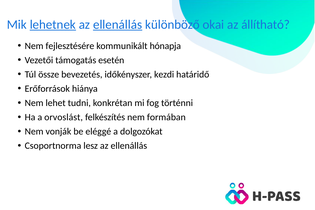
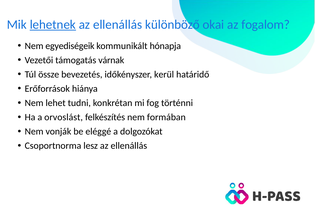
ellenállás underline: present -> none (118, 25)
állítható: állítható -> fogalom (266, 25)
fejlesztésére: fejlesztésére -> egyediségeik (70, 46)
esetén: esetén -> várnak (111, 60)
kezdi: kezdi -> kerül (164, 74)
